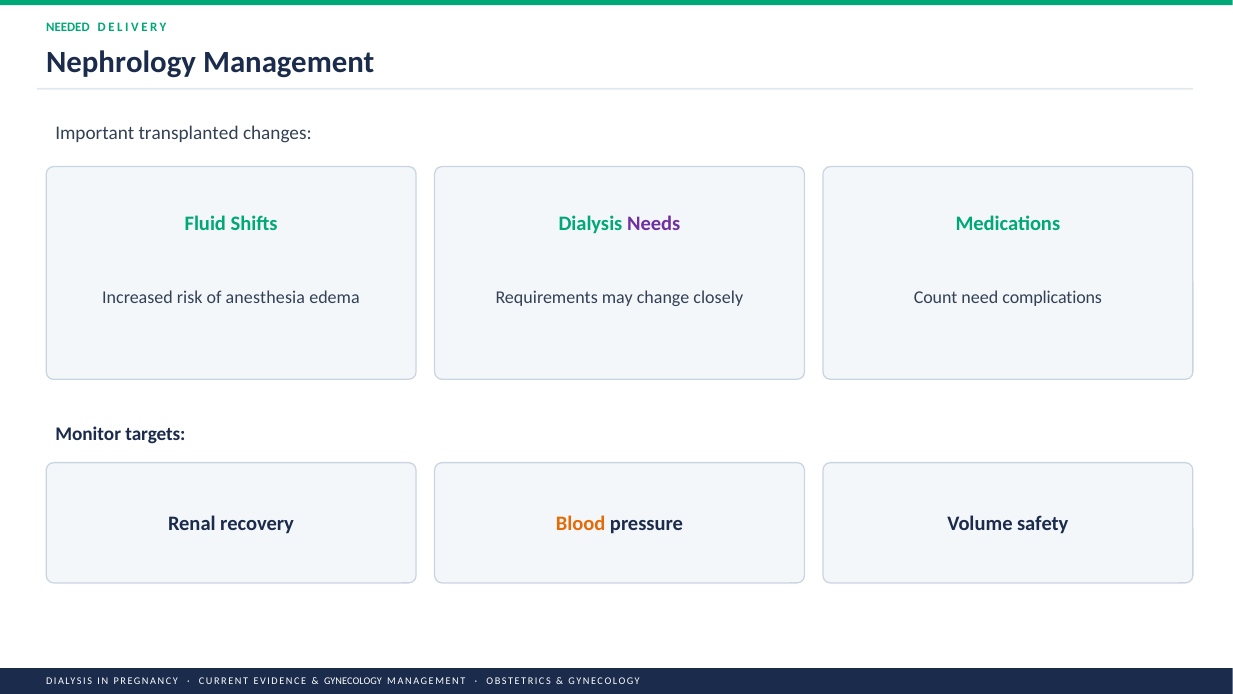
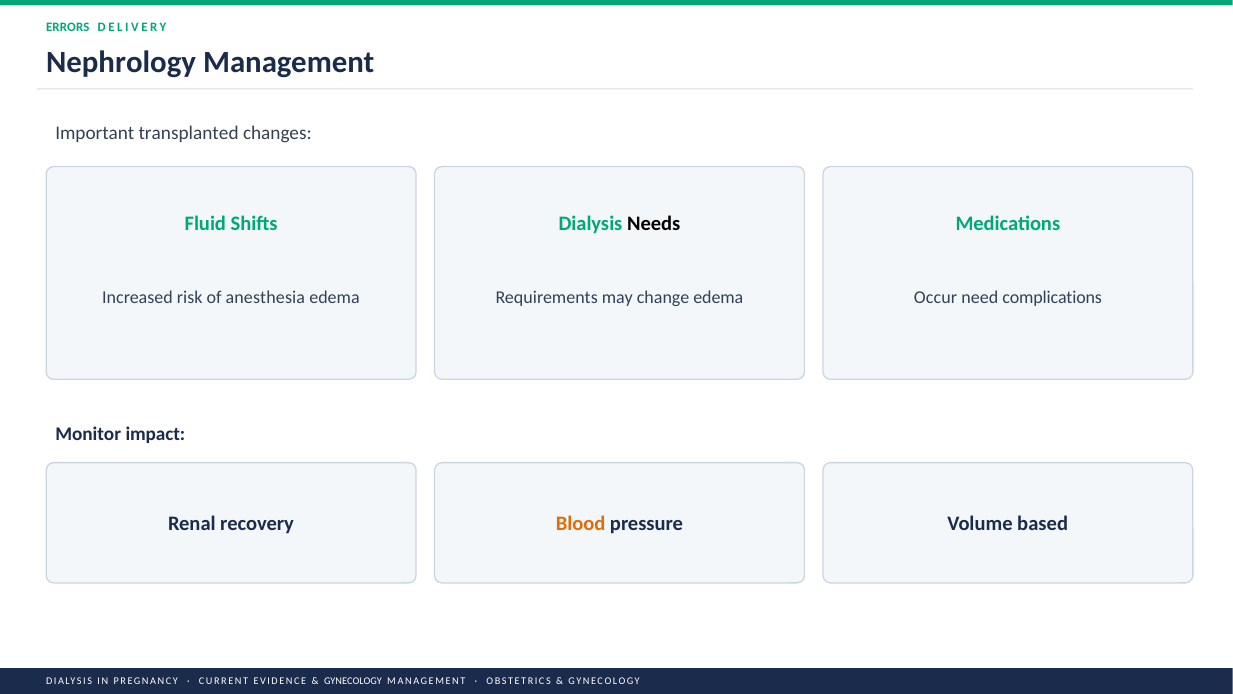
NEEDED: NEEDED -> ERRORS (68, 28)
Needs colour: purple -> black (654, 223)
change closely: closely -> edema (718, 297)
Count: Count -> Occur (935, 297)
targets: targets -> impact (155, 434)
safety: safety -> based (1043, 524)
